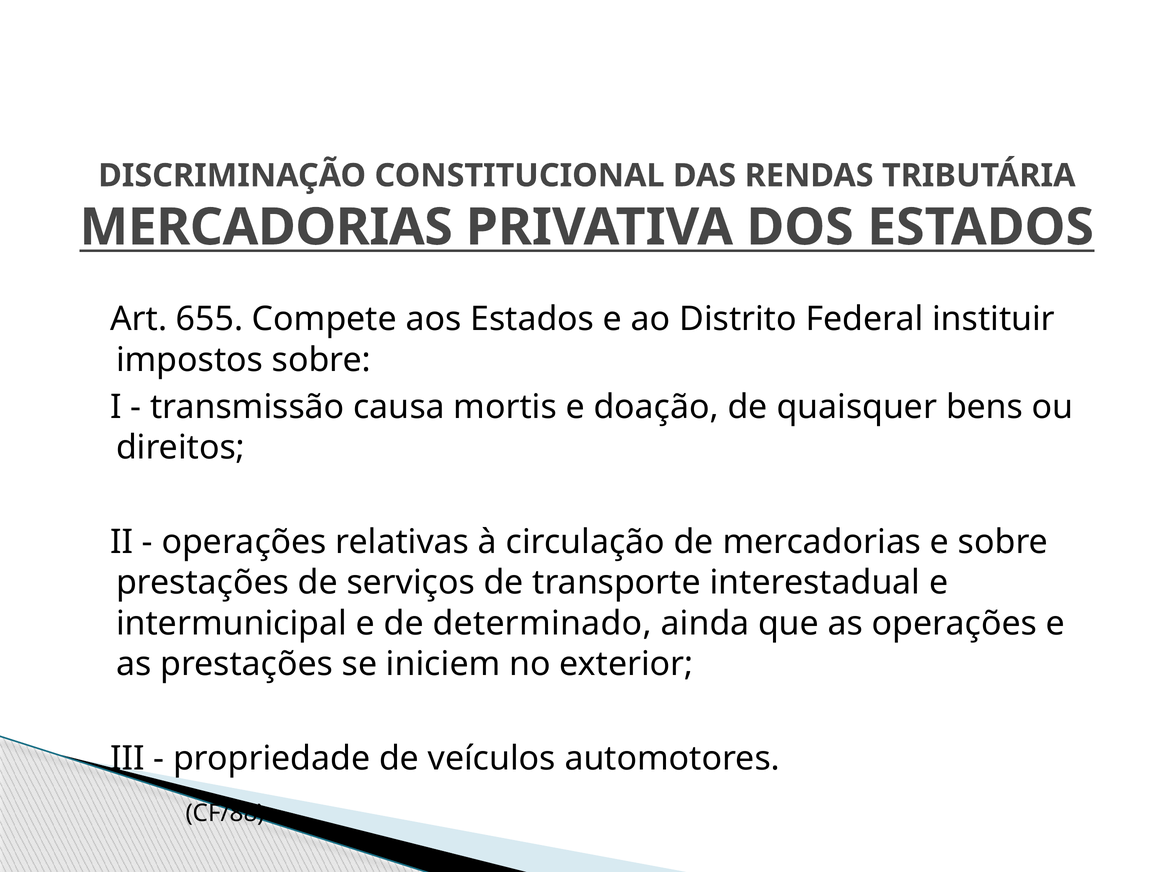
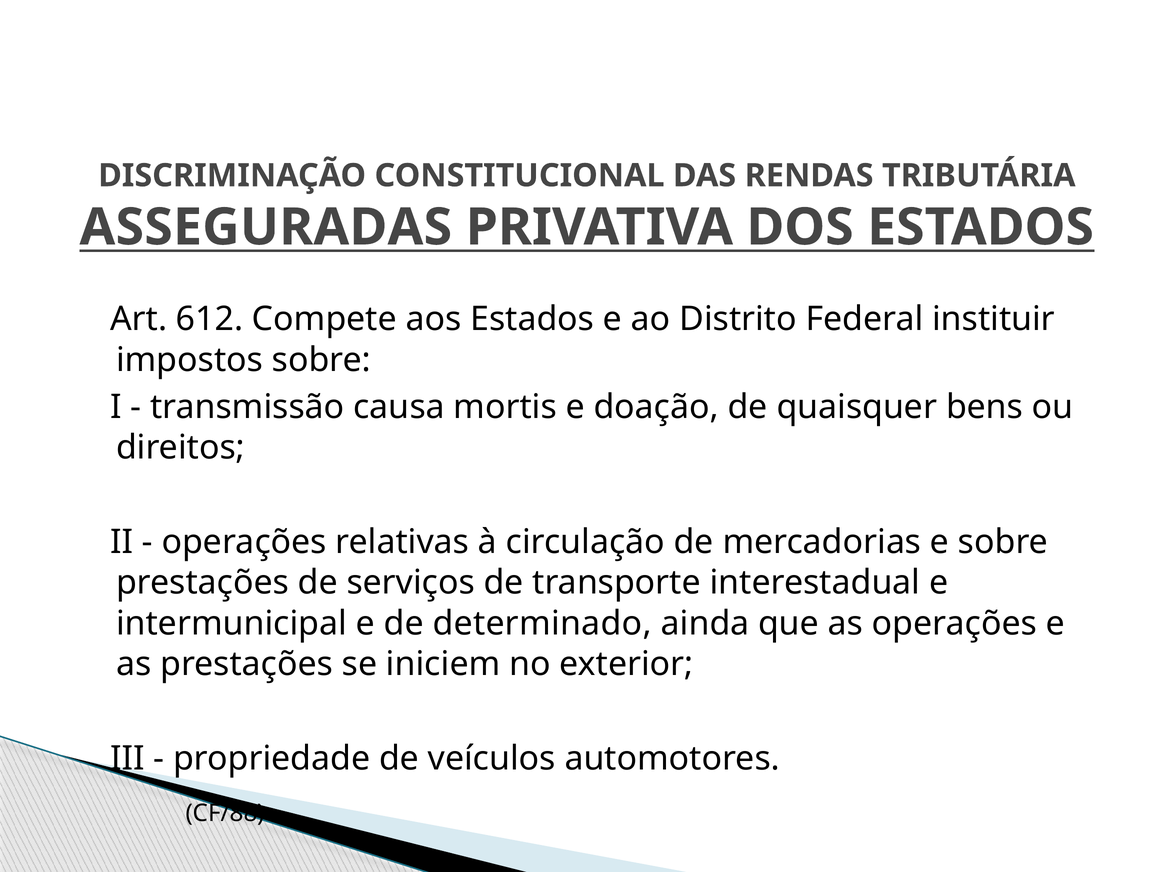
MERCADORIAS: MERCADORIAS -> ASSEGURADAS (266, 227)
655: 655 -> 612 (209, 319)
